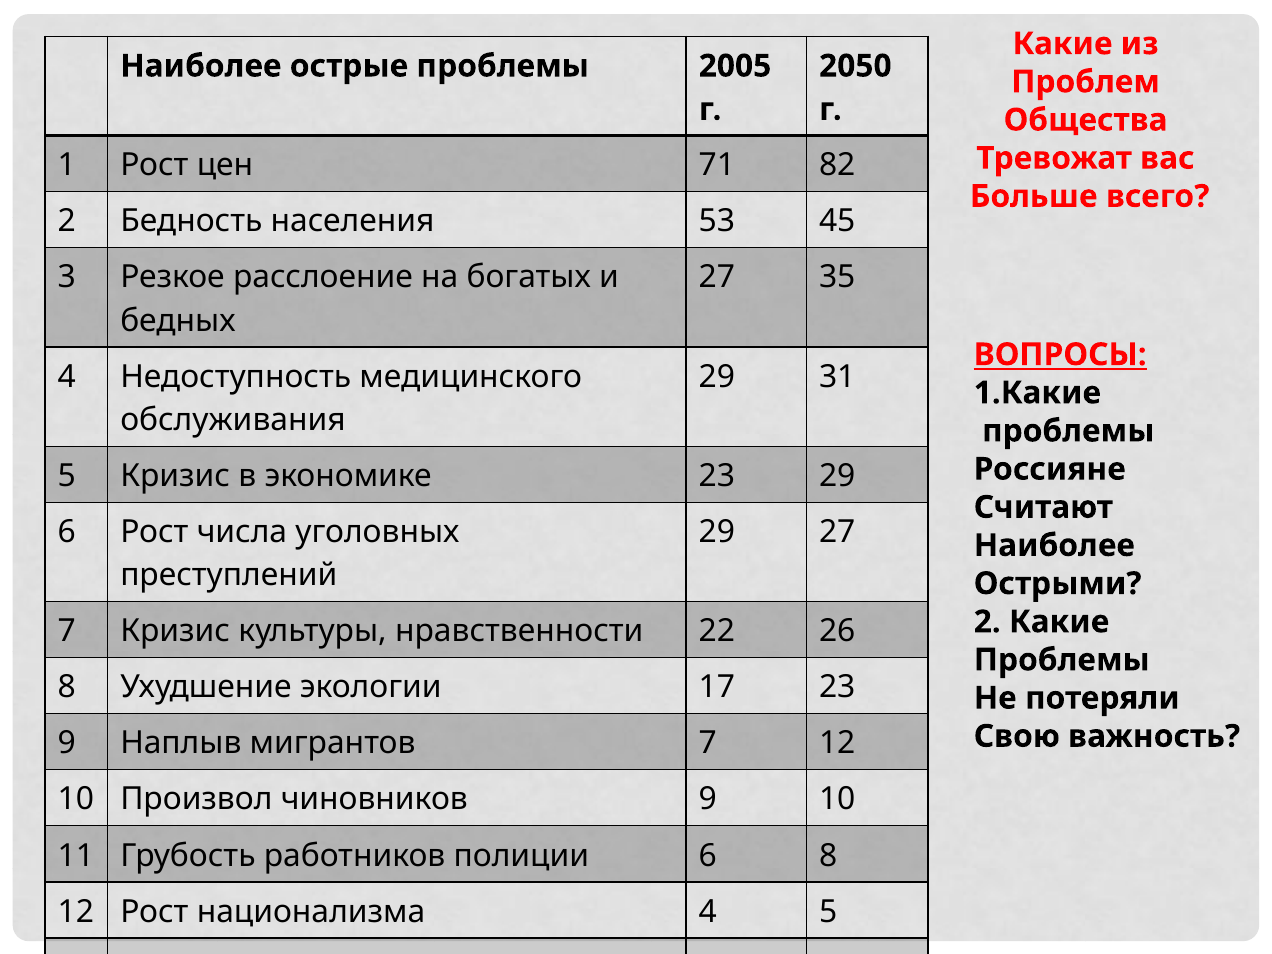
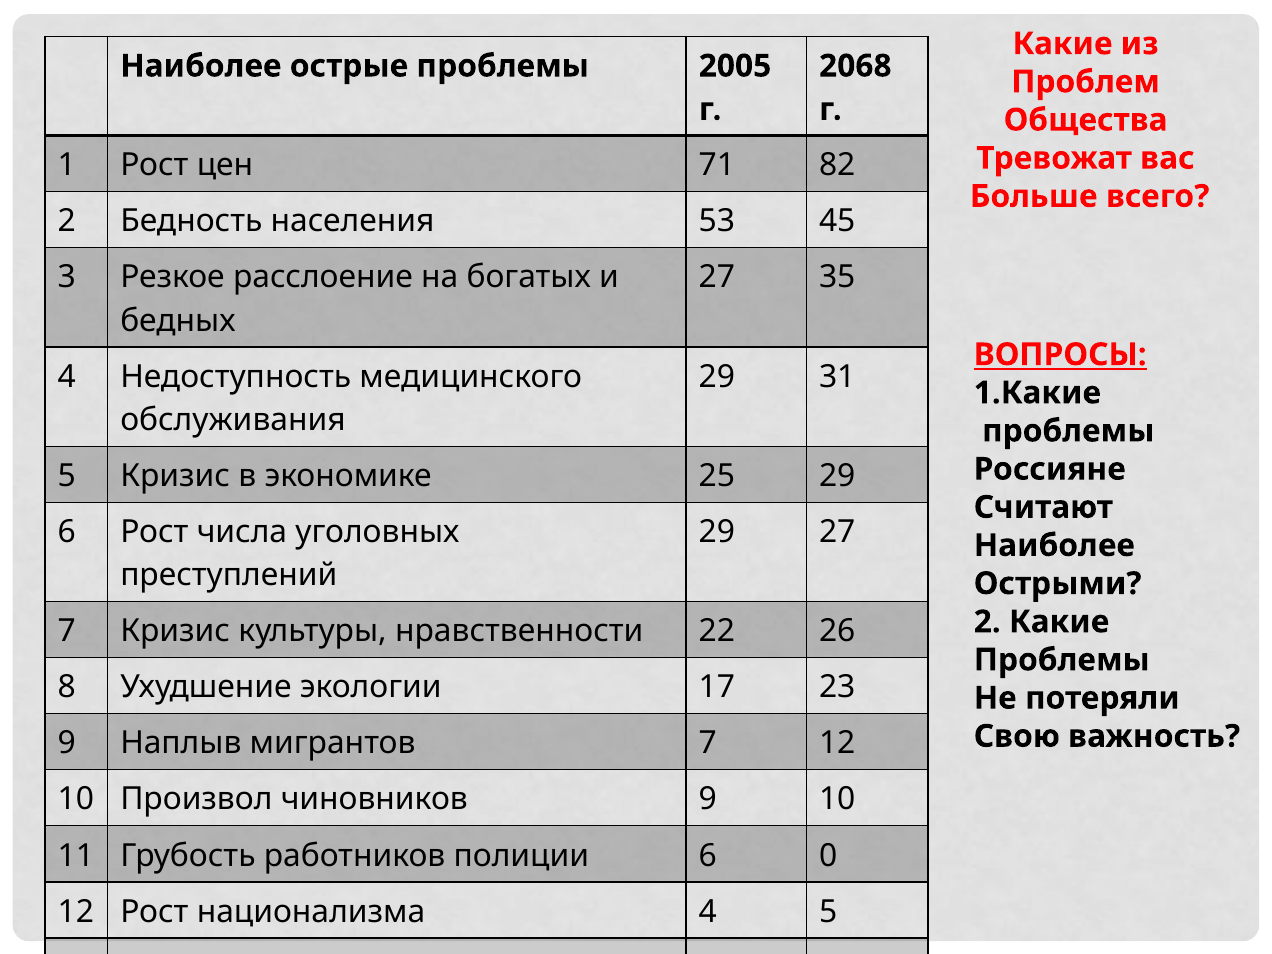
2050: 2050 -> 2068 (855, 66)
экономике 23: 23 -> 25 (717, 476)
6 8: 8 -> 0 (828, 856)
